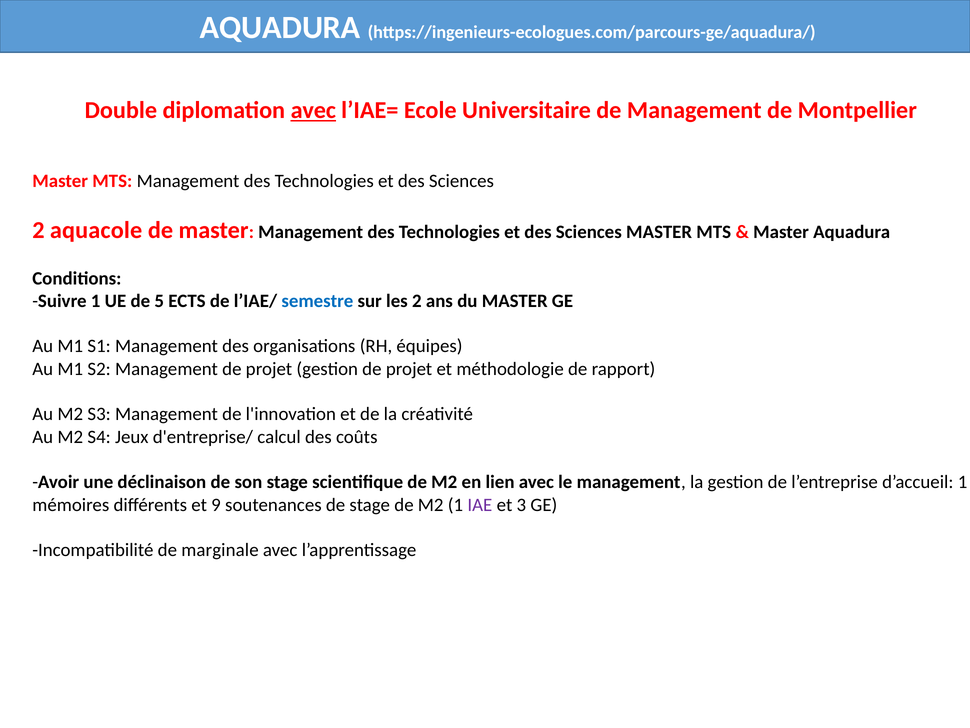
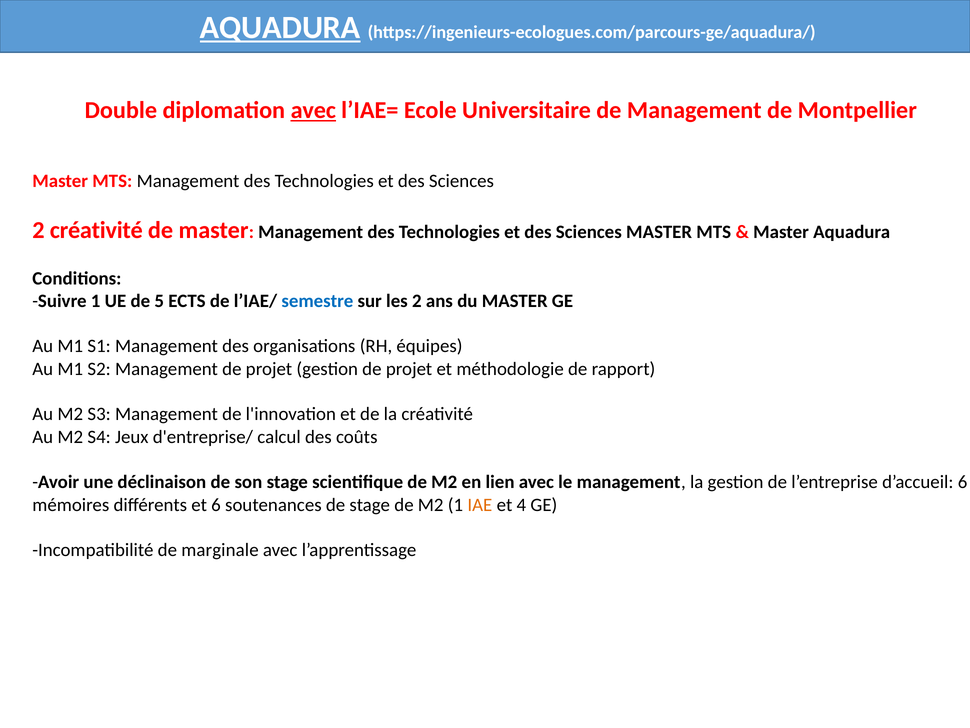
AQUADURA underline: none -> present (280, 27)
2 aquacole: aquacole -> créativité (96, 230)
d’accueil 1: 1 -> 6 (963, 482)
et 9: 9 -> 6 (216, 505)
IAE colour: purple -> orange (480, 505)
3: 3 -> 4 (521, 505)
